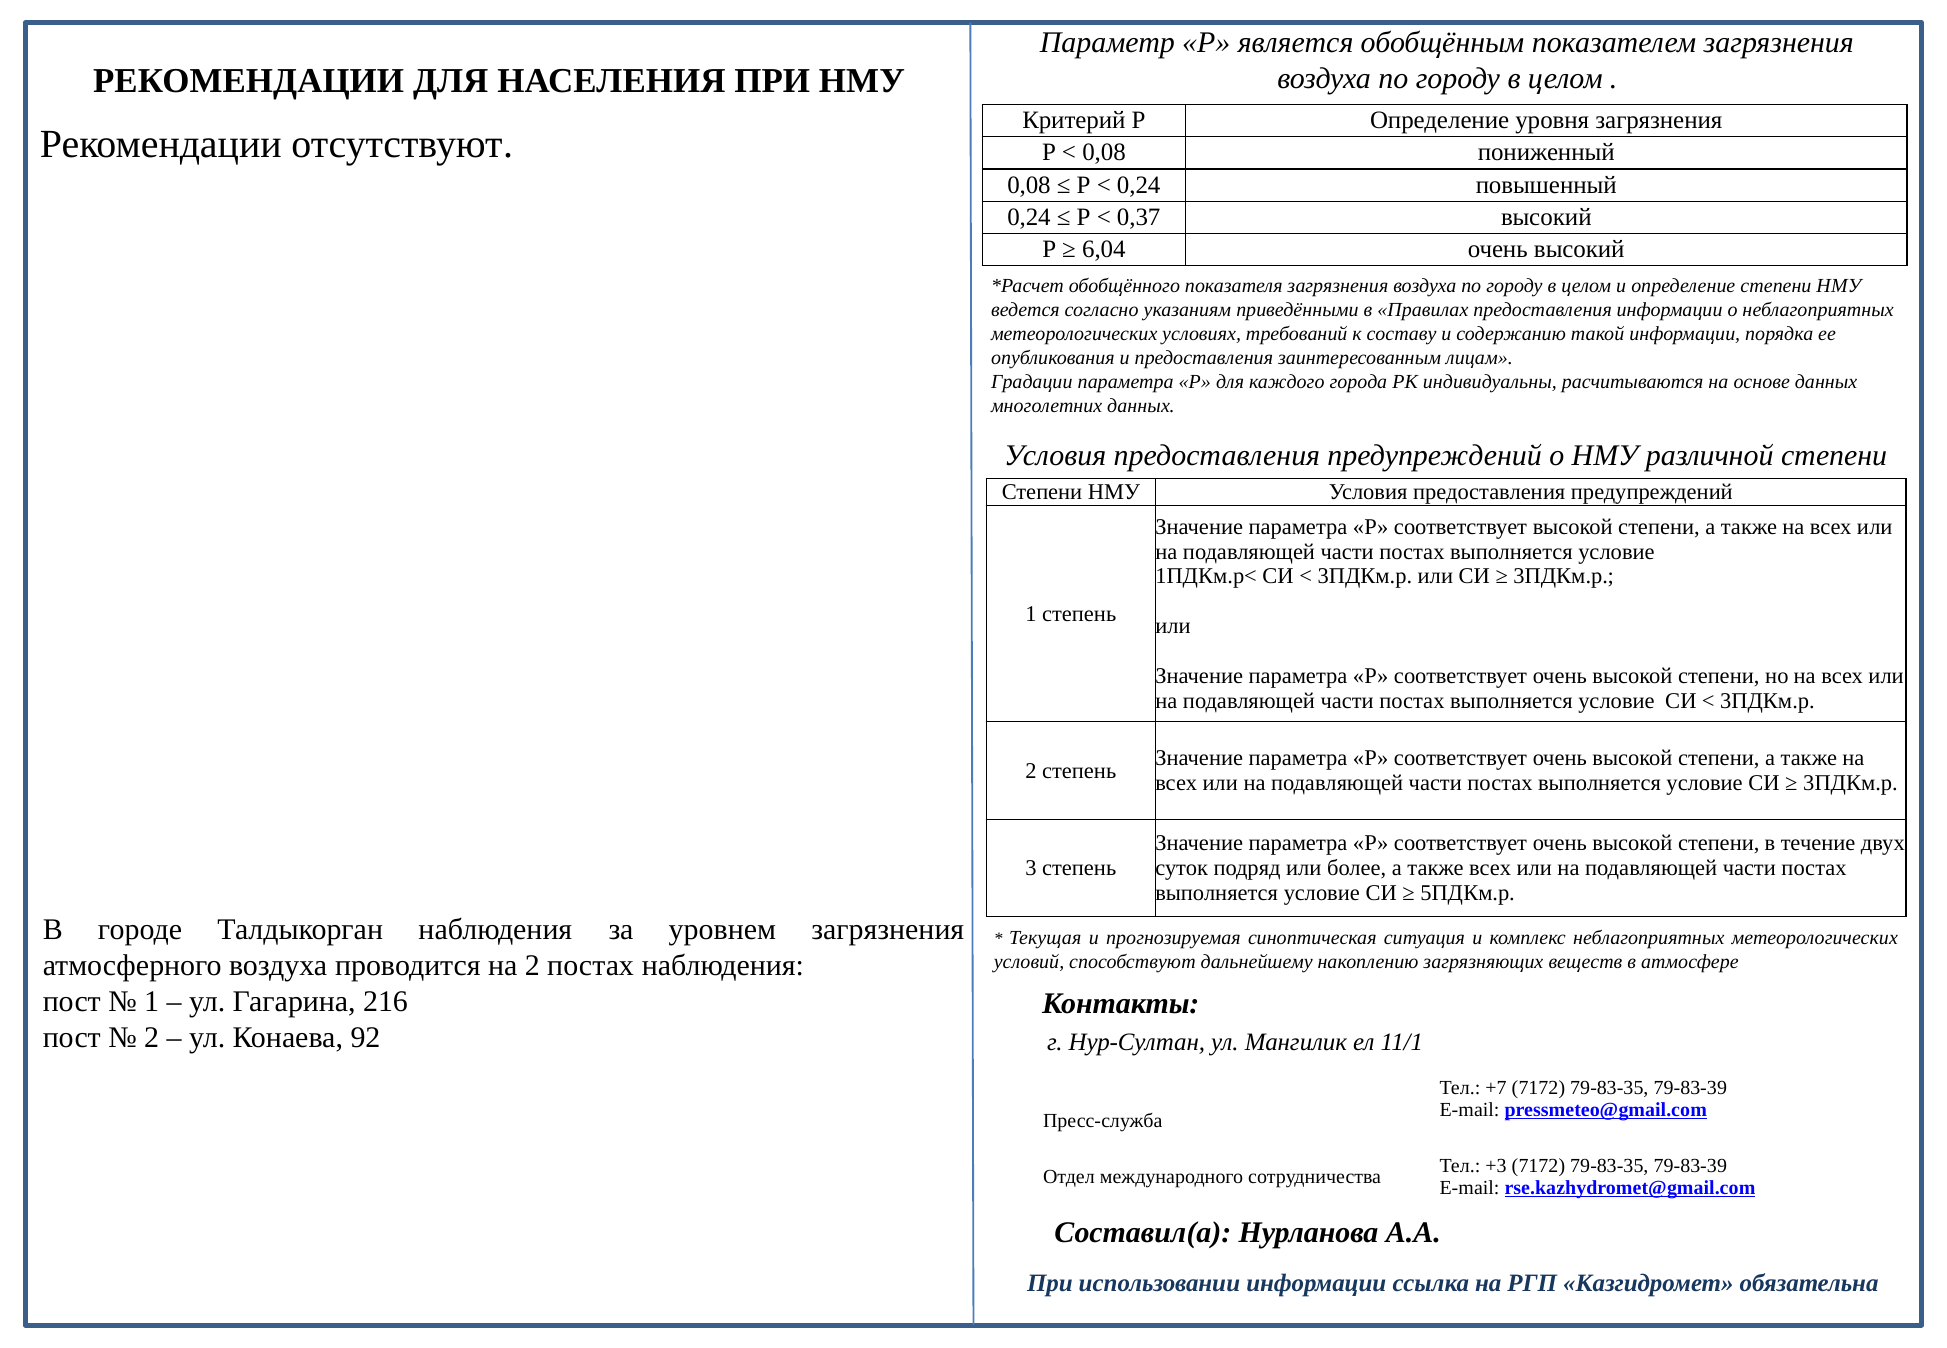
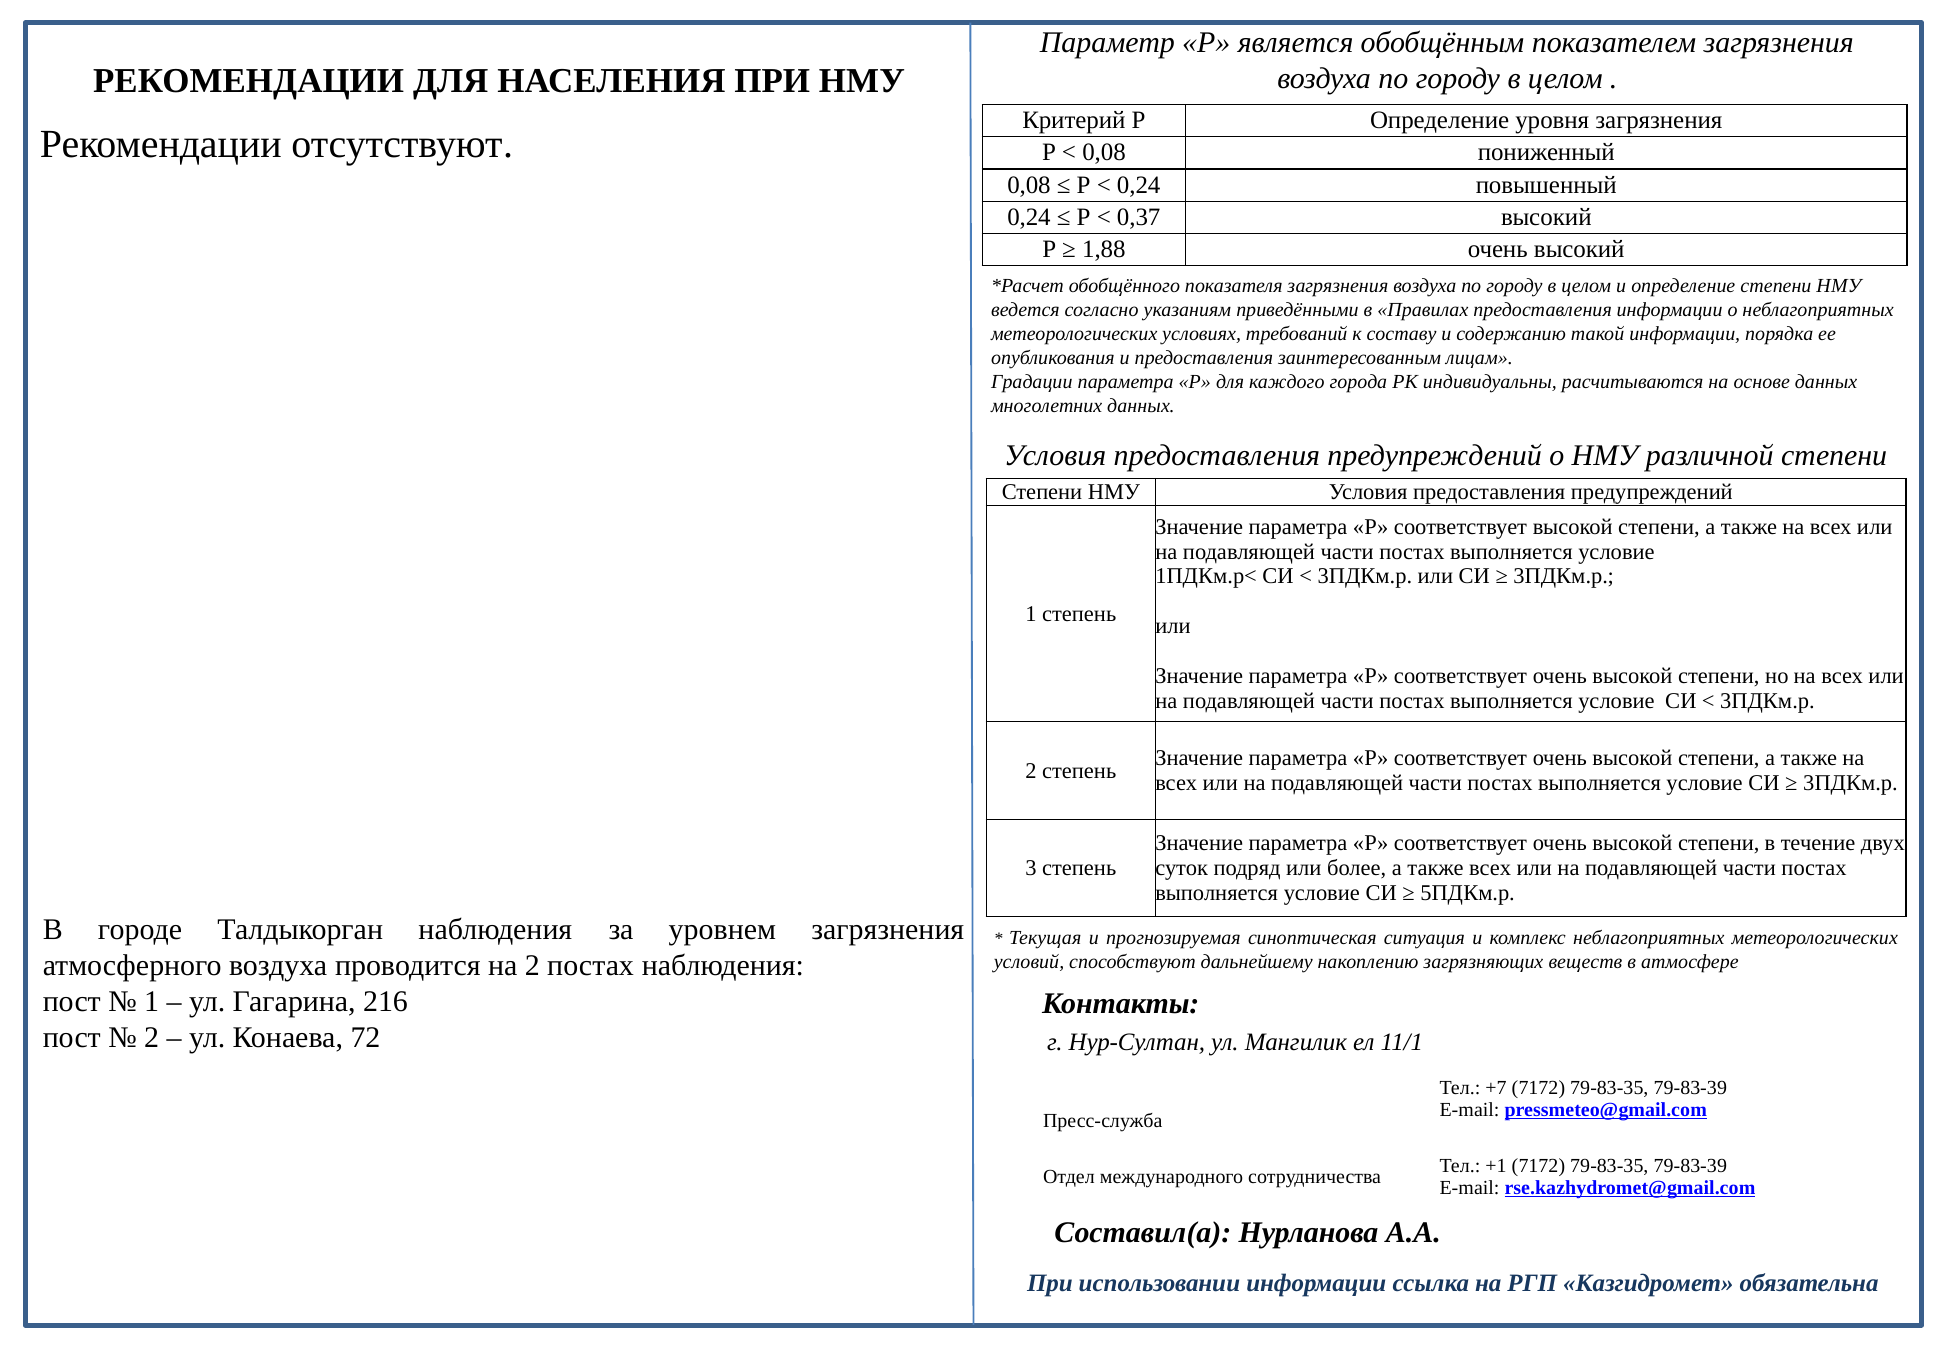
6,04: 6,04 -> 1,88 (1104, 249)
92: 92 -> 72 (365, 1037)
+3: +3 -> +1 (1496, 1165)
